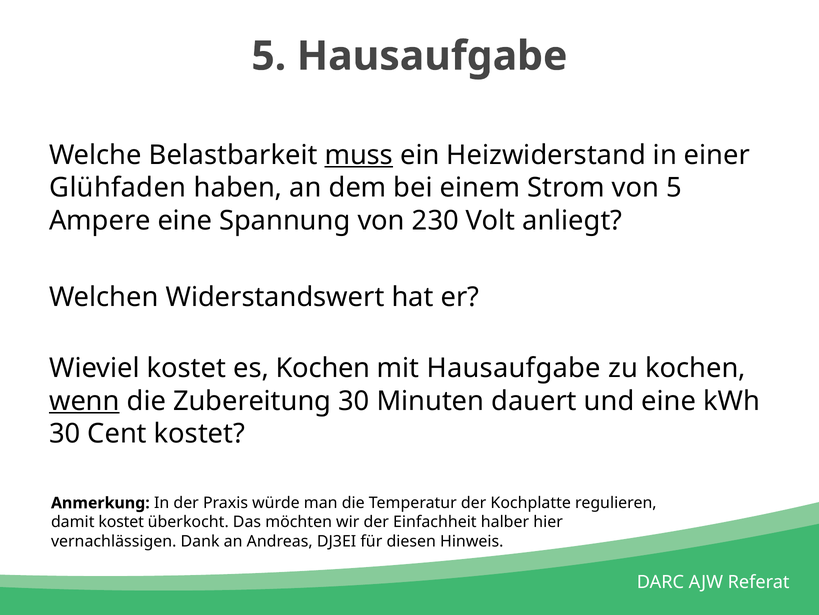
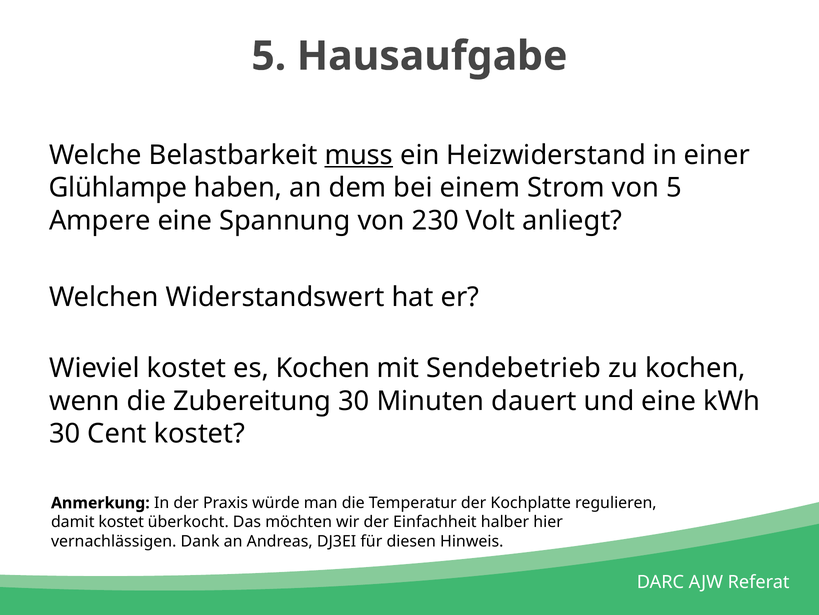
Glühfaden: Glühfaden -> Glühlampe (118, 188)
mit Hausaufgabe: Hausaufgabe -> Sendebetrieb (514, 368)
wenn underline: present -> none (84, 401)
